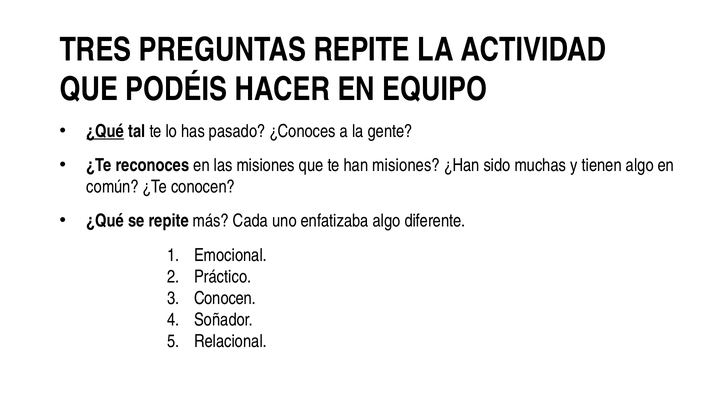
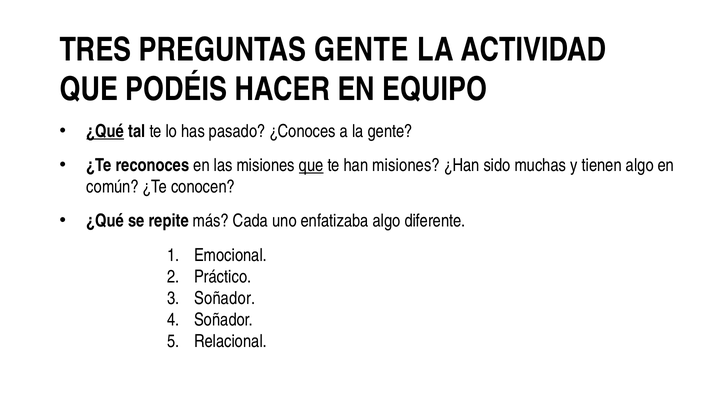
PREGUNTAS REPITE: REPITE -> GENTE (361, 50)
que underline: none -> present (311, 165)
Conocen: Conocen -> Soñador (225, 298)
